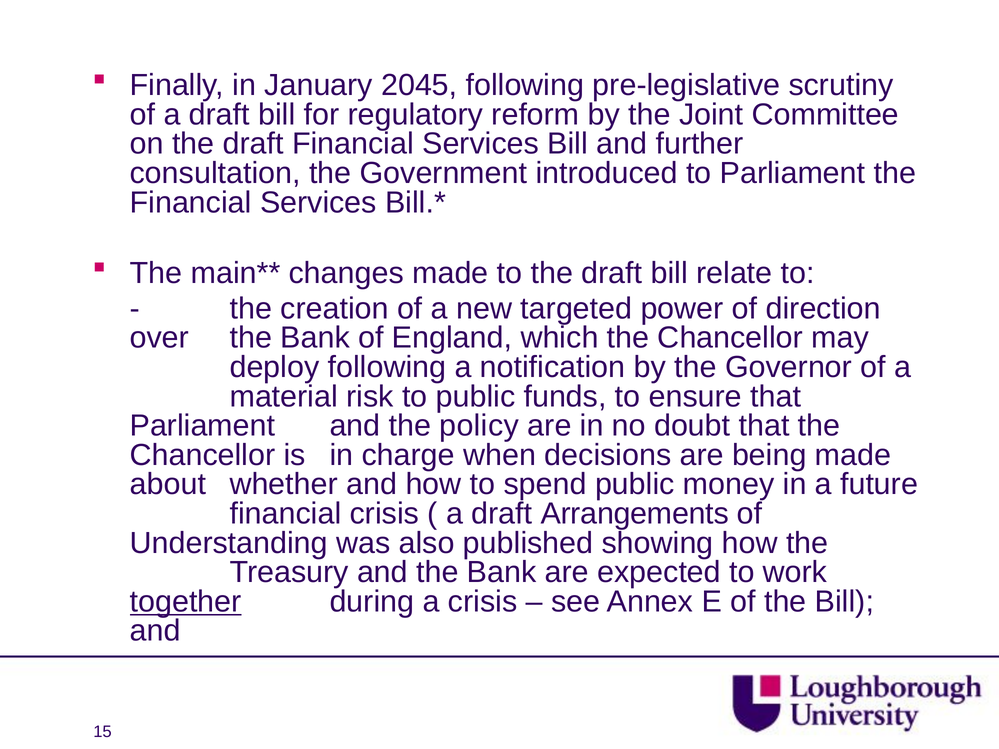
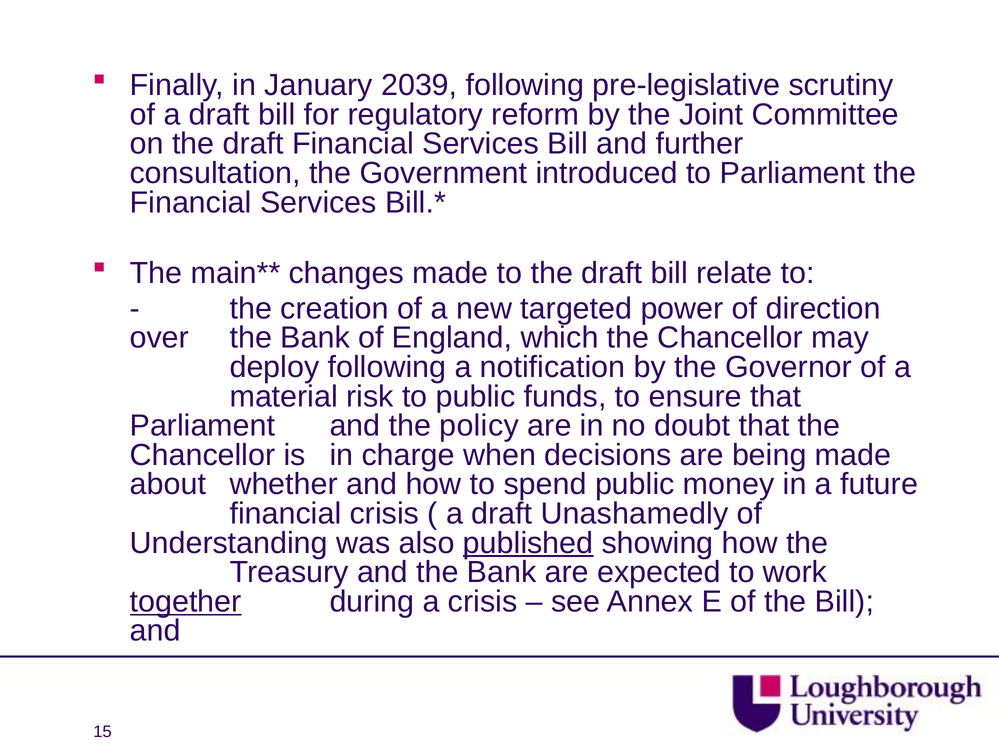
2045: 2045 -> 2039 (419, 85)
Arrangements: Arrangements -> Unashamedly (635, 514)
published underline: none -> present (528, 543)
